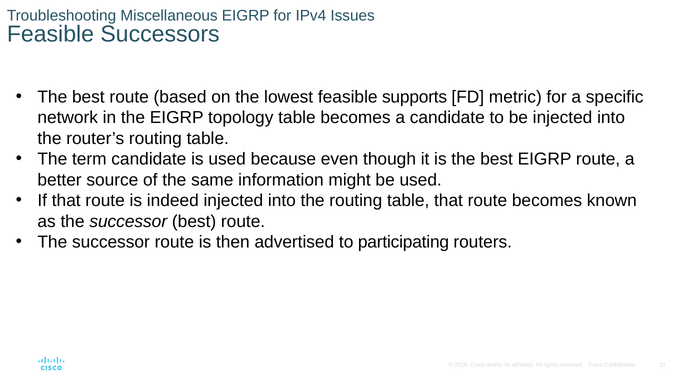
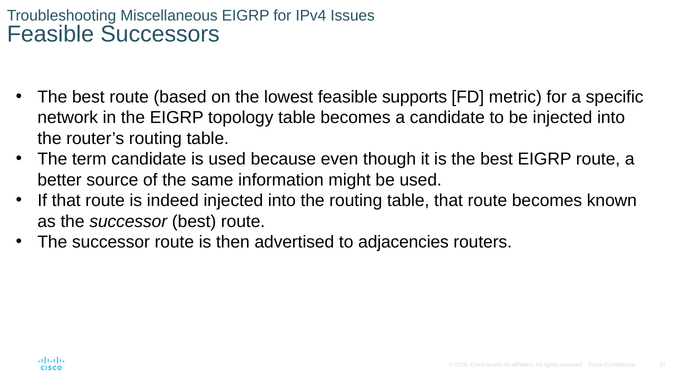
participating: participating -> adjacencies (403, 242)
